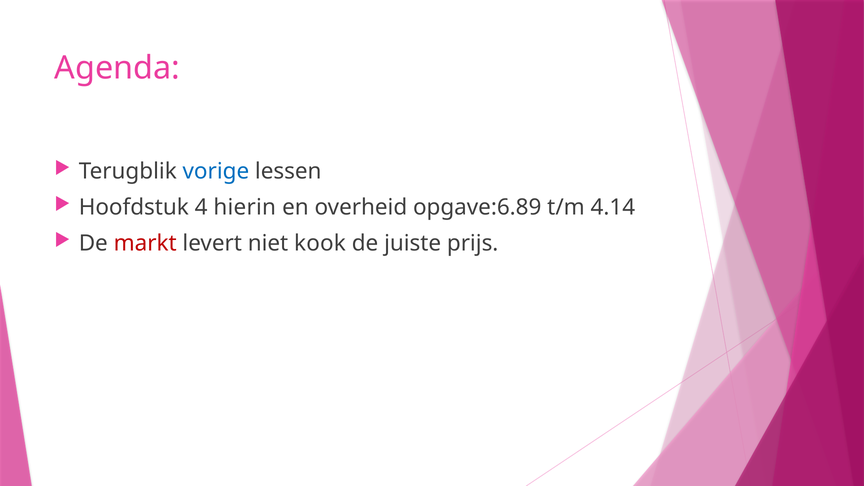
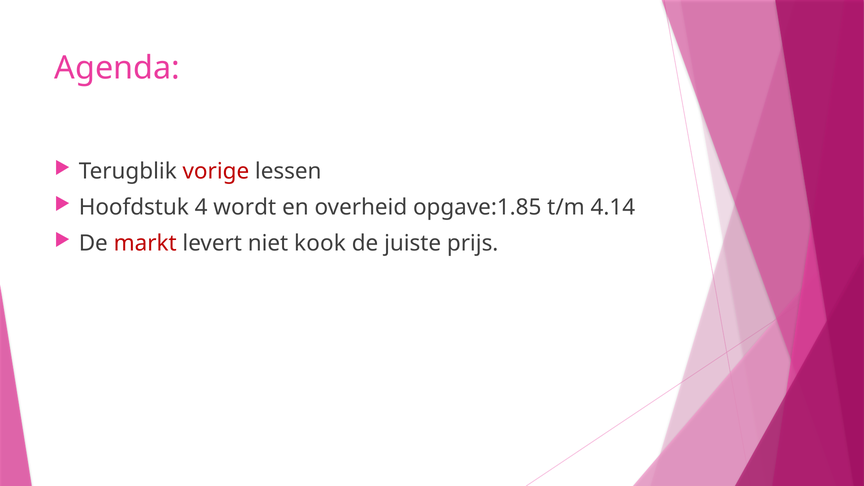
vorige colour: blue -> red (216, 171)
hierin: hierin -> wordt (245, 207)
opgave:6.89: opgave:6.89 -> opgave:1.85 (477, 207)
